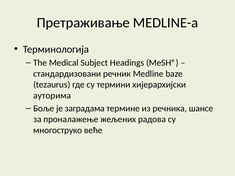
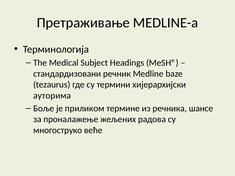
заградама: заградама -> приликом (85, 109)
